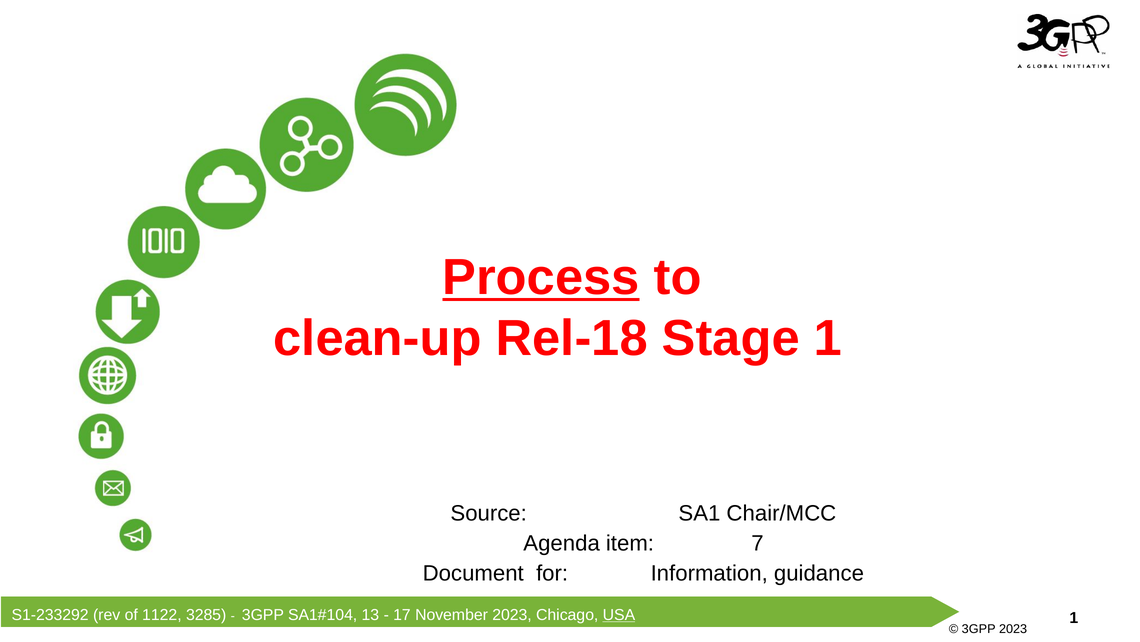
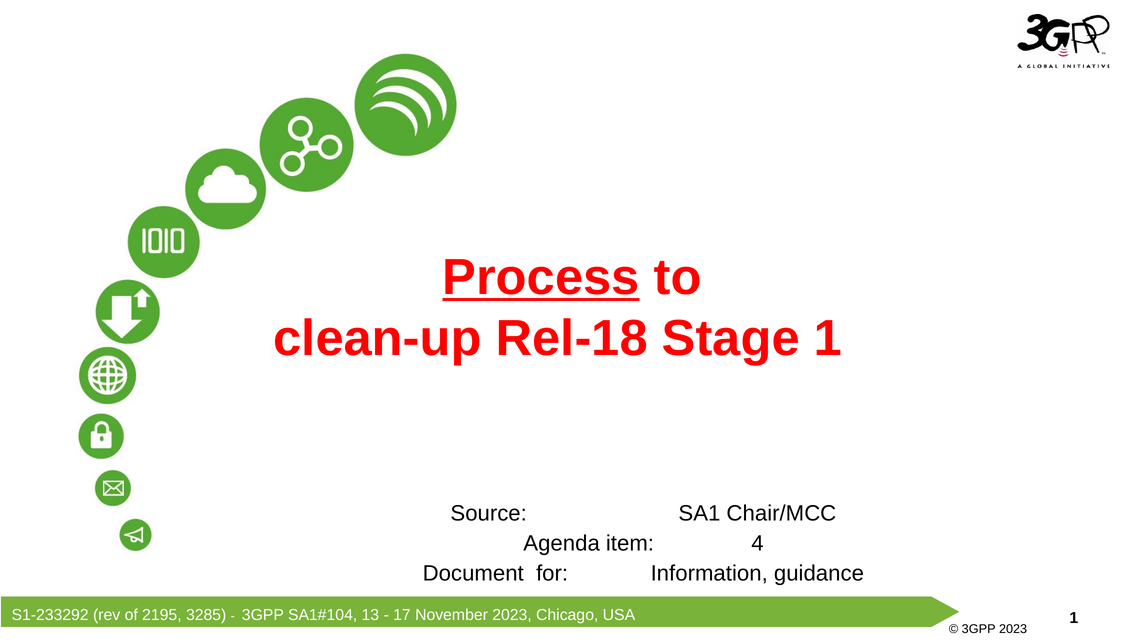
7: 7 -> 4 (758, 543)
1122: 1122 -> 2195 (162, 614)
USA underline: present -> none (619, 614)
